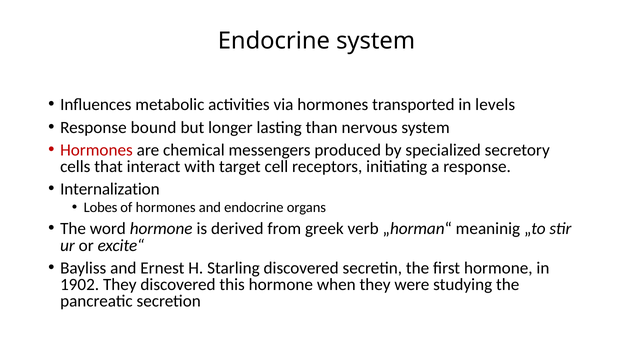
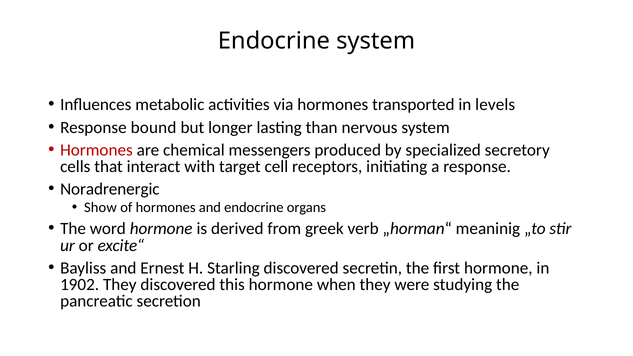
Internalization: Internalization -> Noradrenergic (110, 189)
Lobes: Lobes -> Show (100, 208)
